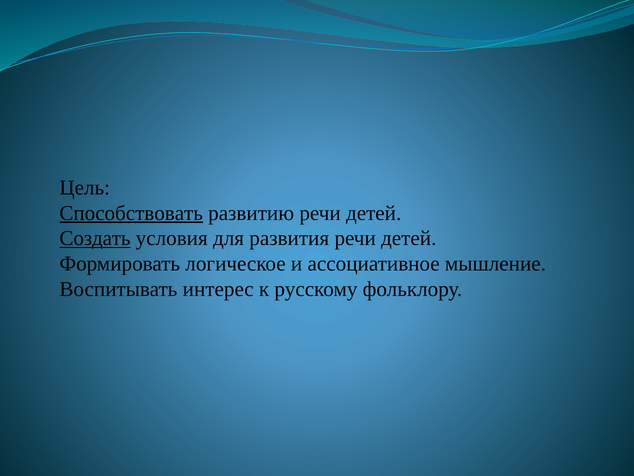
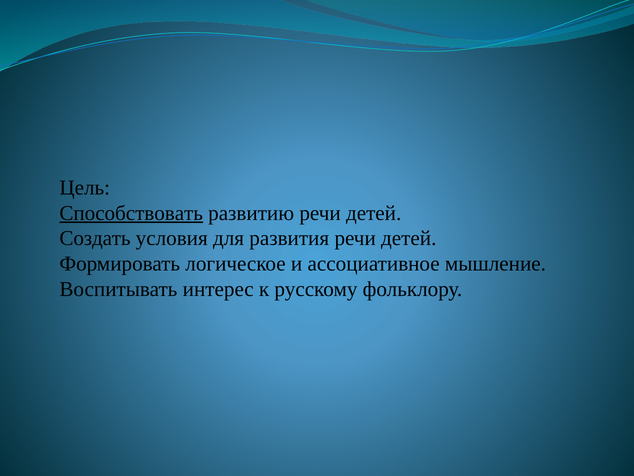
Создать underline: present -> none (95, 238)
